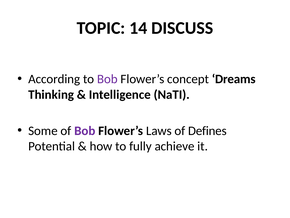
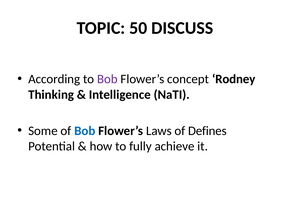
14: 14 -> 50 (138, 28)
Dreams: Dreams -> Rodney (234, 79)
Bob colour: purple -> blue (85, 130)
